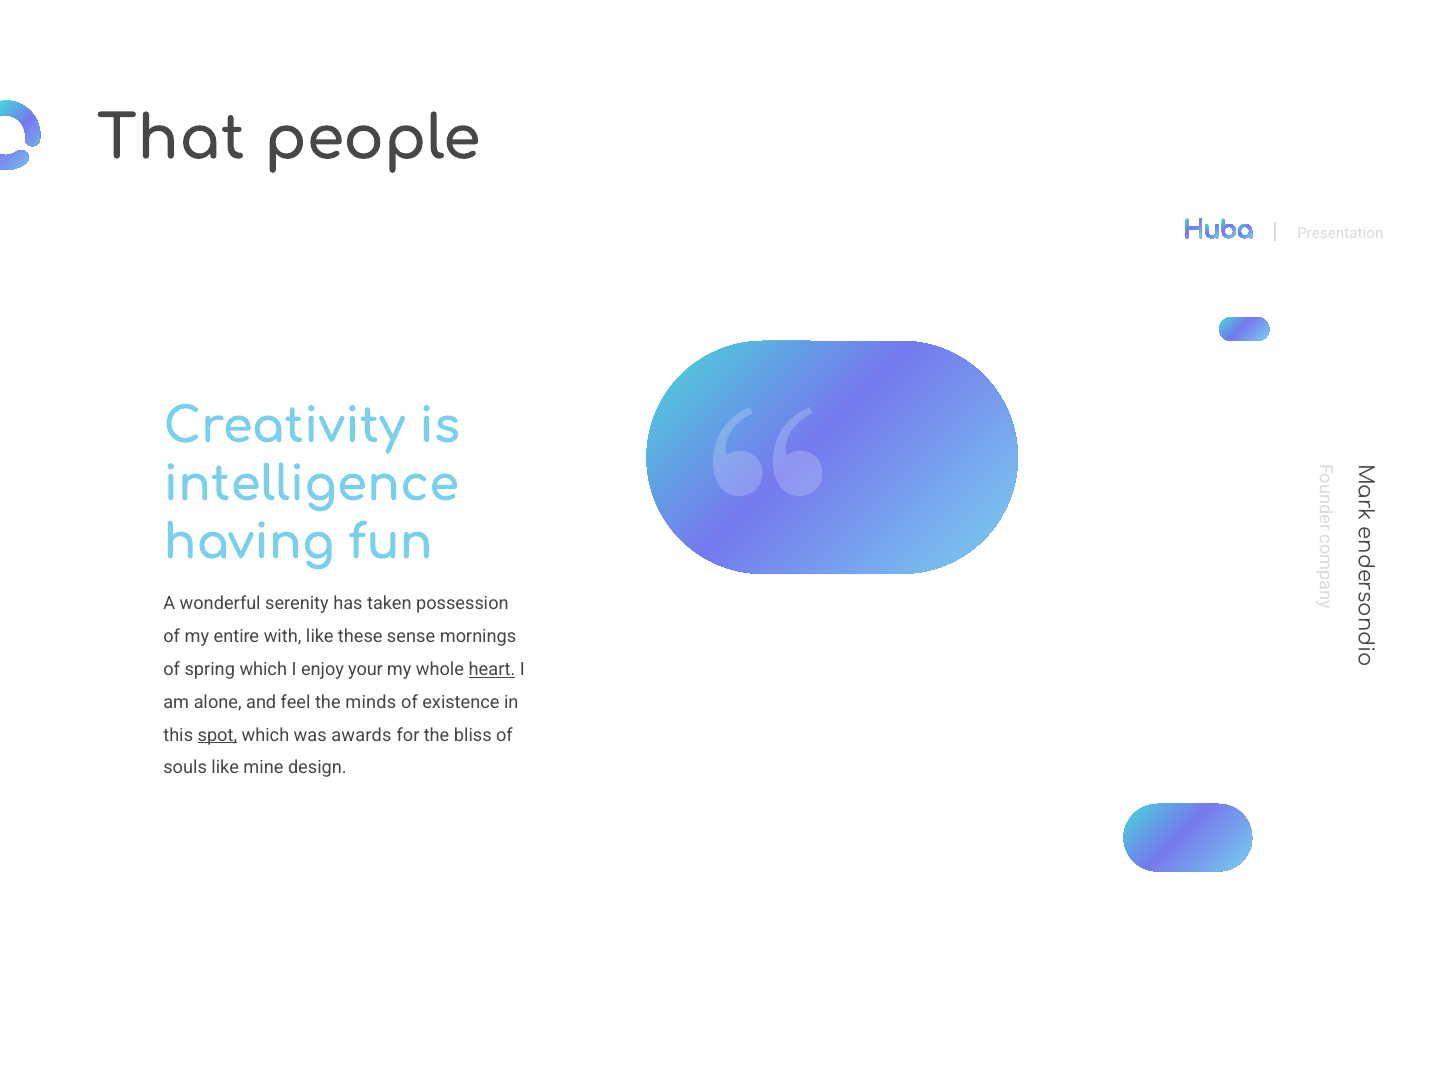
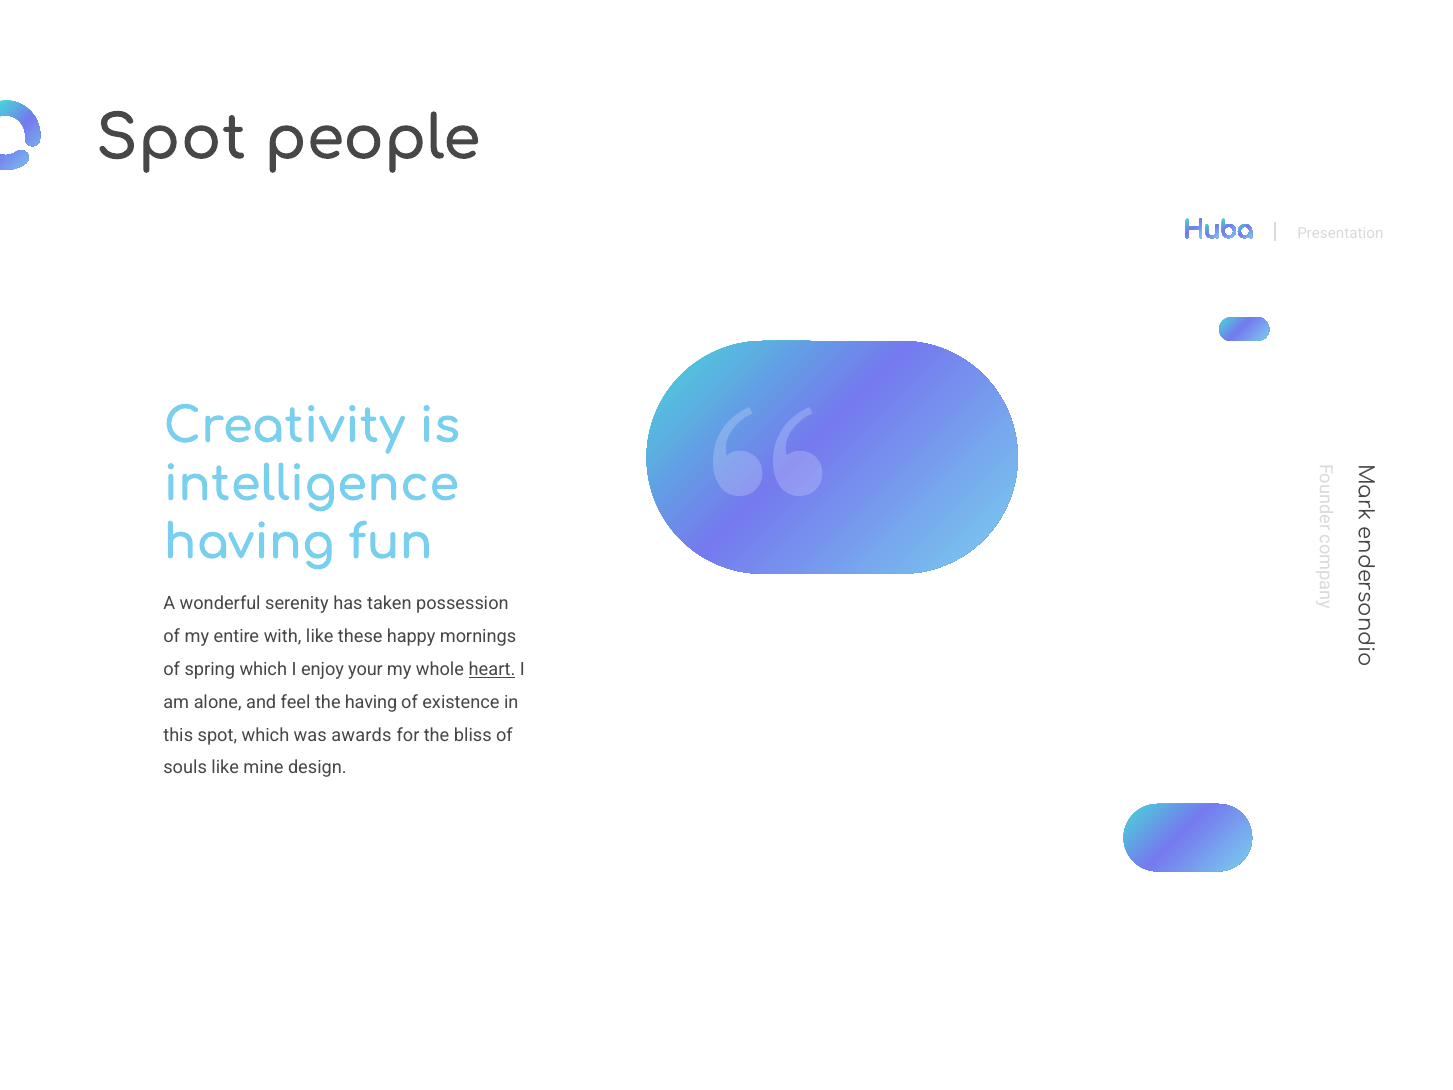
That: That -> Spot (171, 139)
sense: sense -> happy (411, 637)
the minds: minds -> having (371, 702)
spot underline: present -> none (217, 735)
